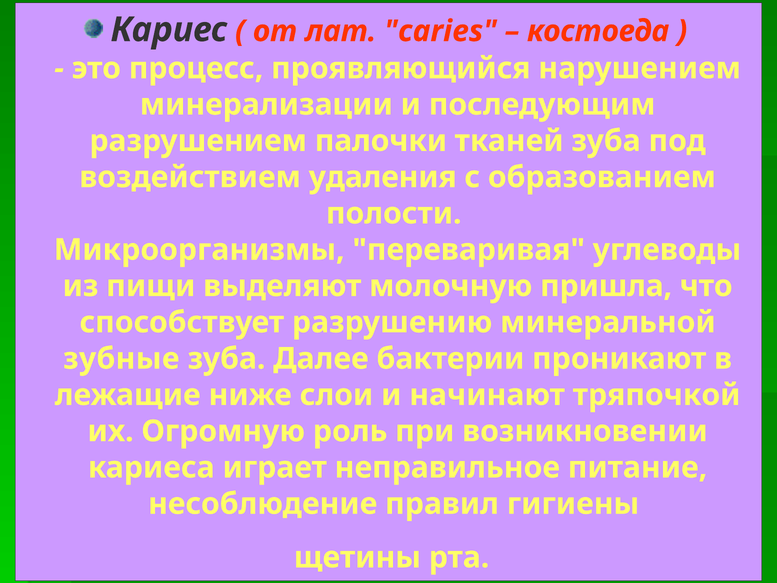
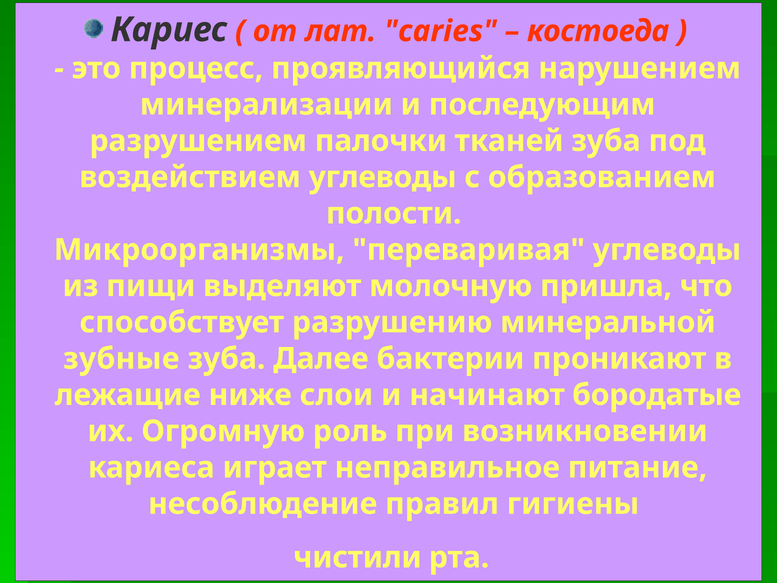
воздействием удаления: удаления -> углеводы (383, 177)
тряпочкой: тряпочкой -> бородатые (657, 395)
щетины: щетины -> чистили (357, 557)
